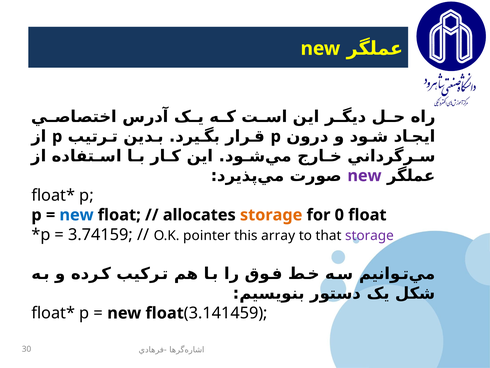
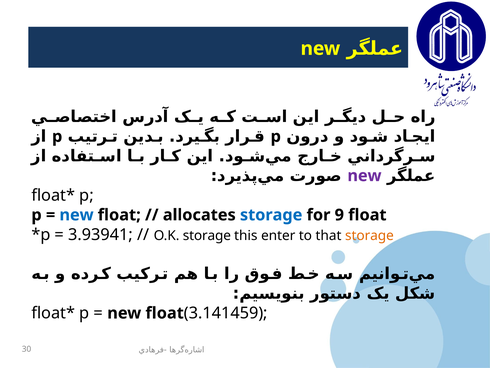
storage colour: orange -> blue (271, 215)
0: 0 -> 9 (339, 215)
3.74159: 3.74159 -> 3.93941 (101, 234)
O.K pointer: pointer -> storage (207, 235)
array: array -> enter (278, 235)
storage colour: purple -> orange (369, 235)
